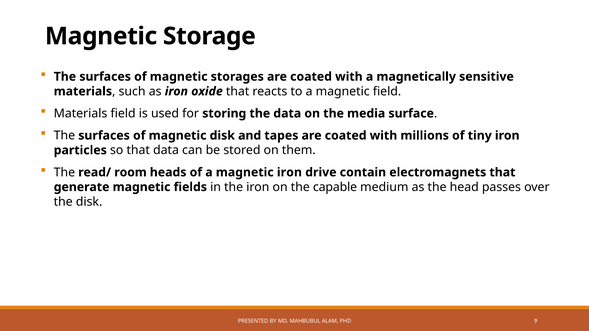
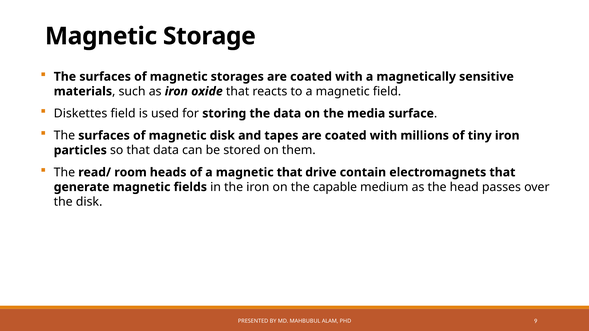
Materials: Materials -> Diskettes (81, 114)
magnetic iron: iron -> that (290, 172)
